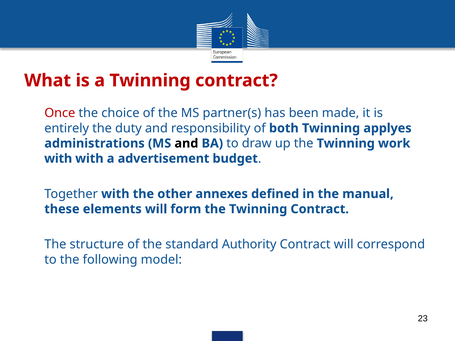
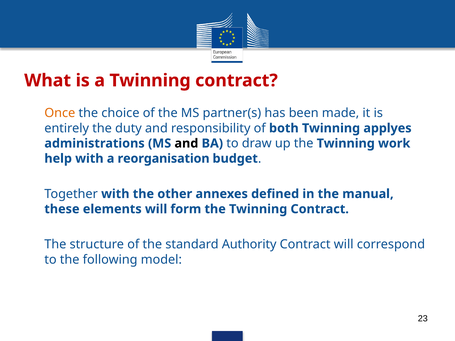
Once colour: red -> orange (60, 113)
with: with -> help (58, 159)
advertisement: advertisement -> reorganisation (164, 159)
